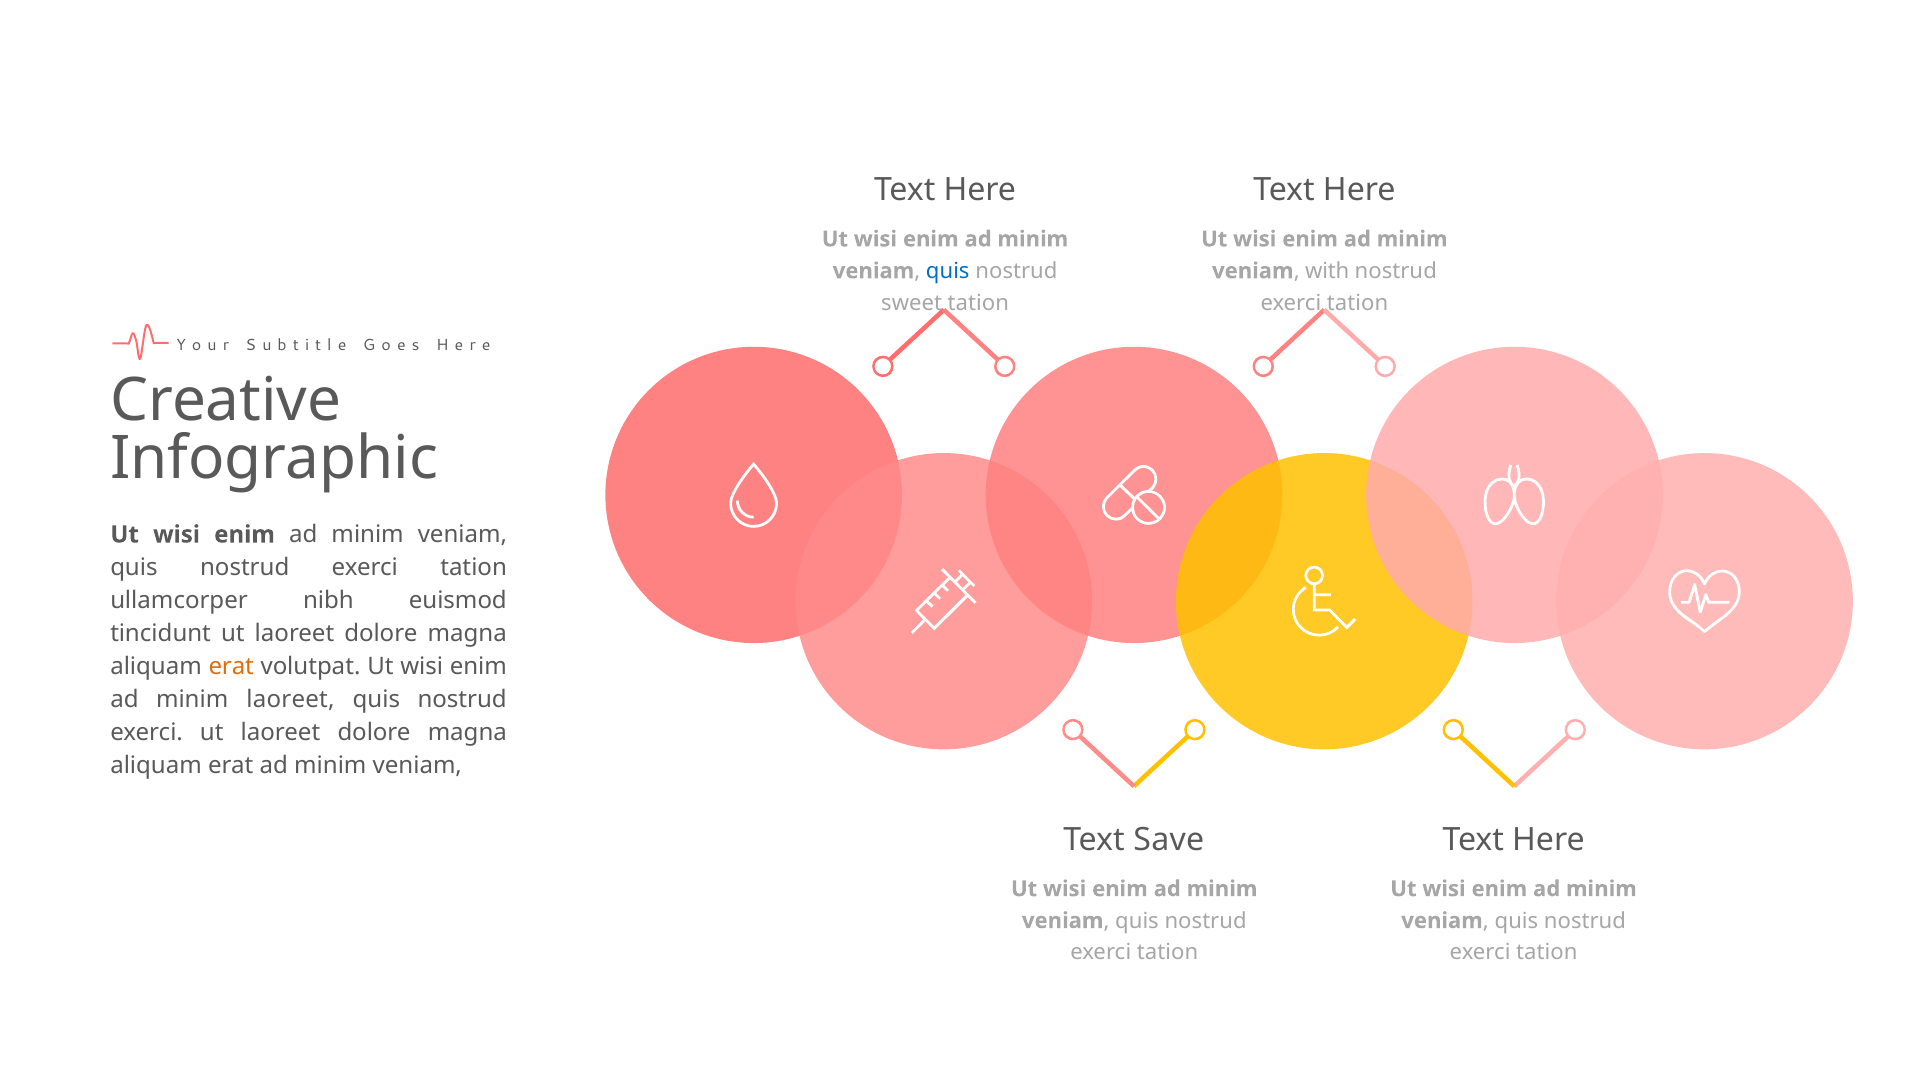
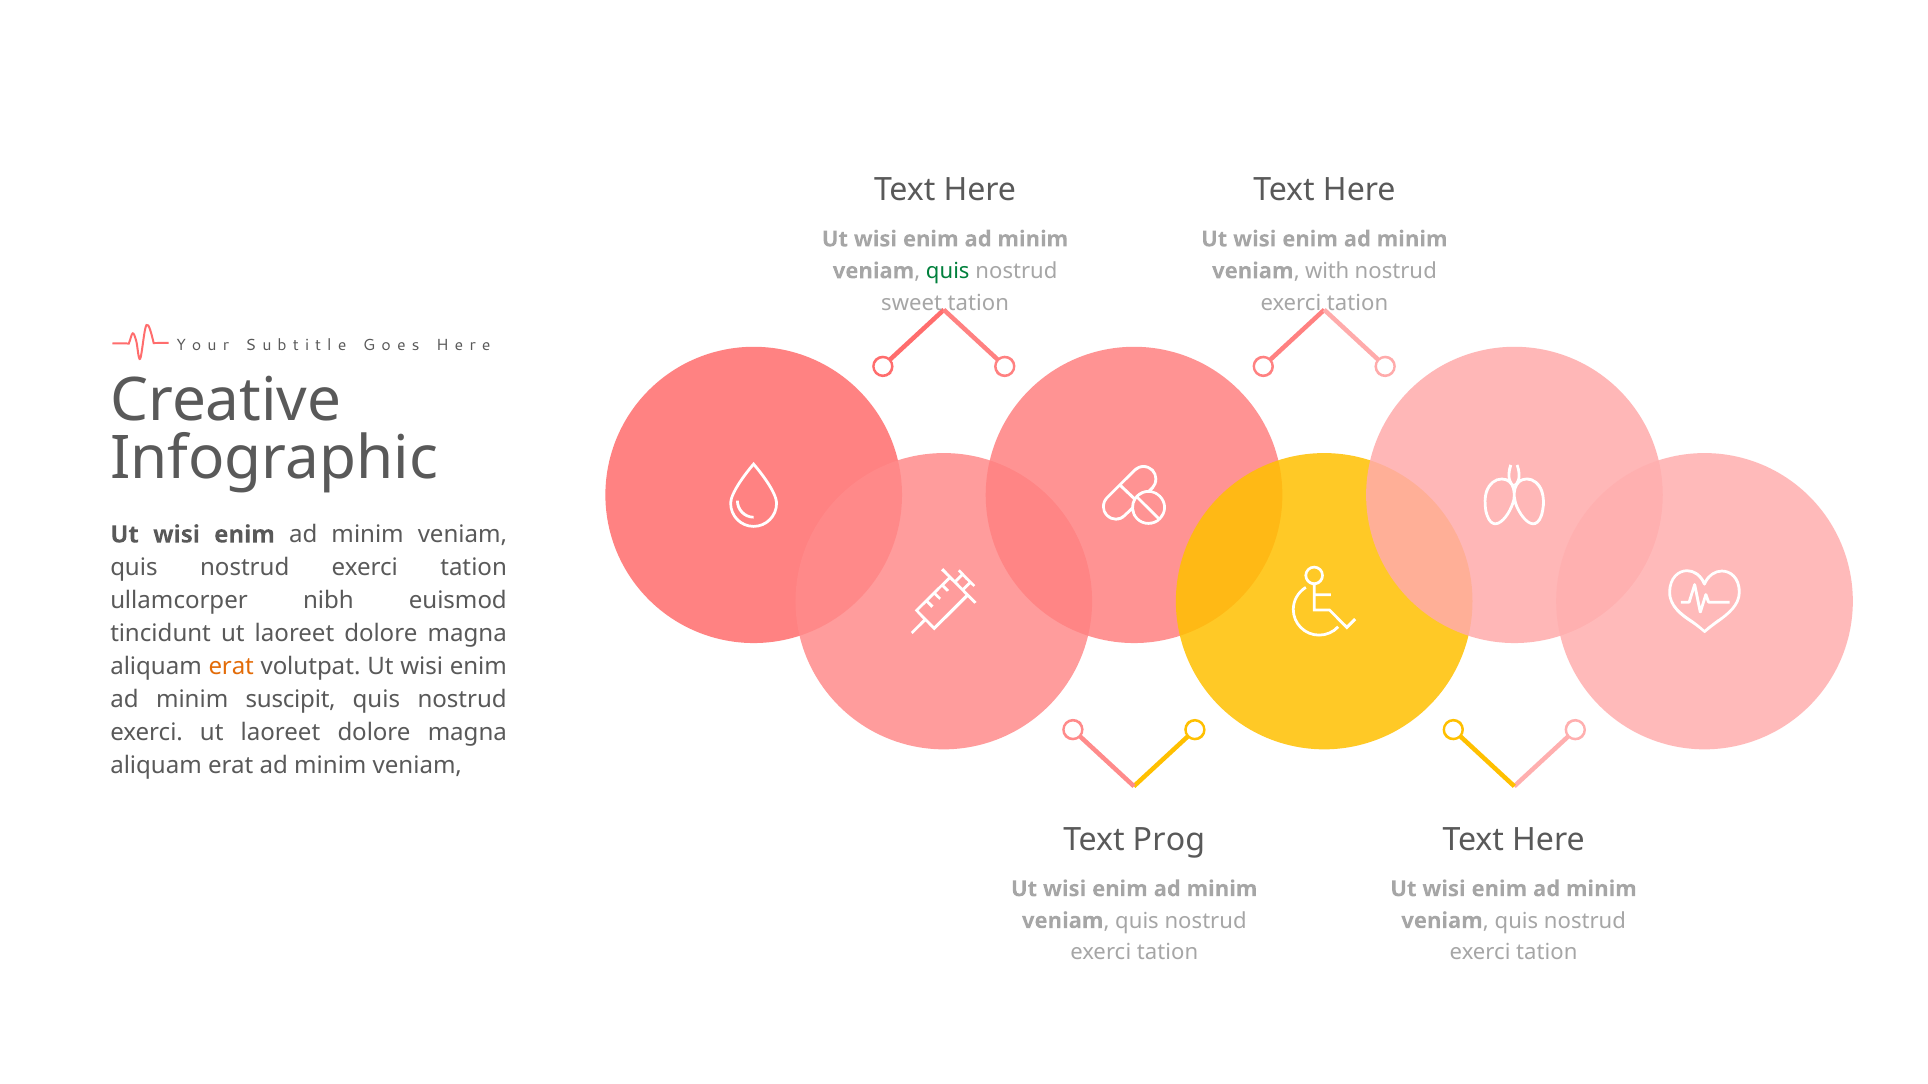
quis colour: blue -> green (948, 271)
minim laoreet: laoreet -> suscipit (291, 700)
Save: Save -> Prog (1169, 840)
